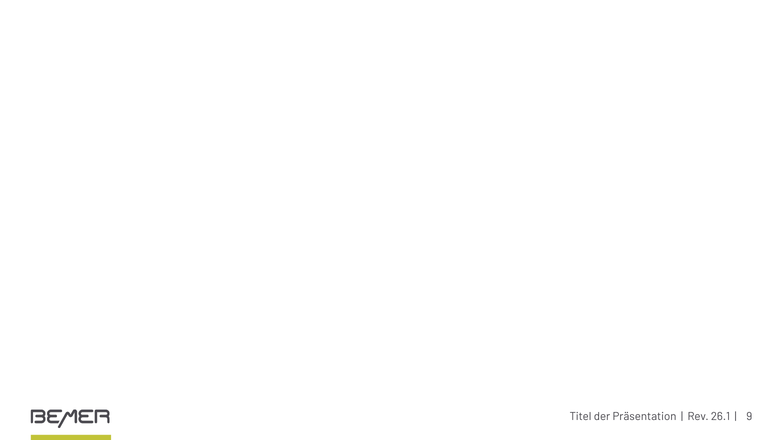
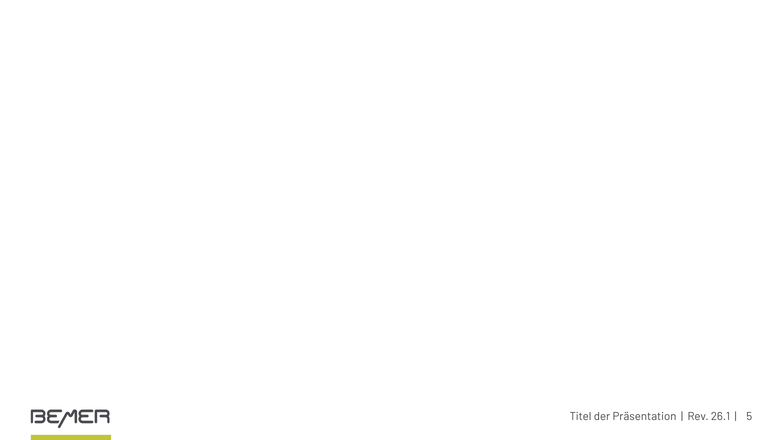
9: 9 -> 5 (749, 417)
